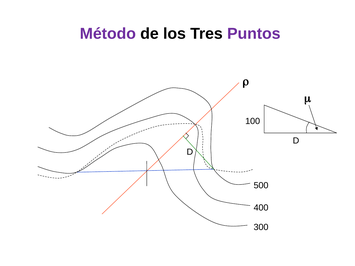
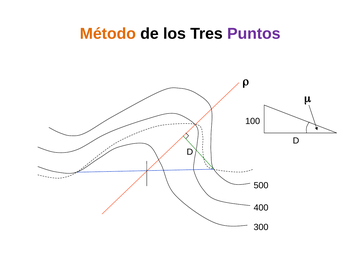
Método colour: purple -> orange (108, 34)
